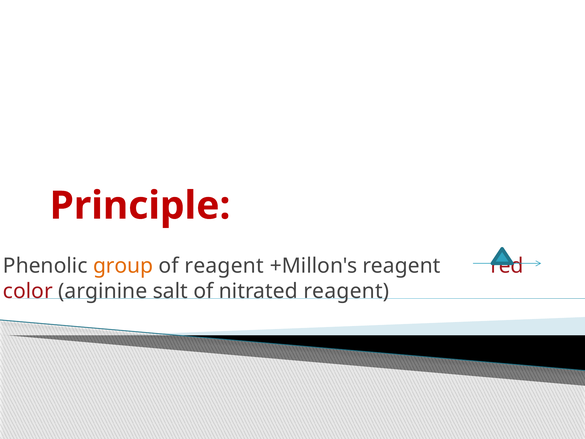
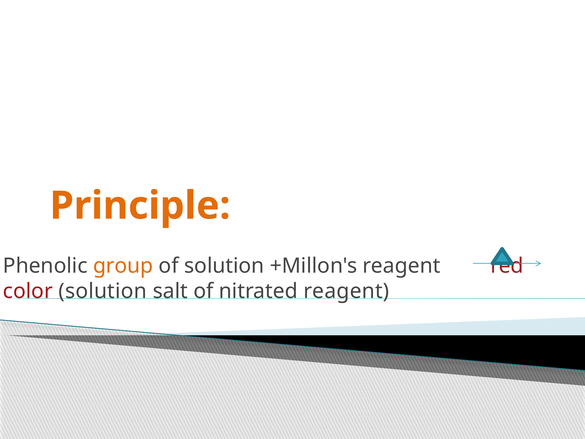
Principle colour: red -> orange (140, 206)
of reagent: reagent -> solution (224, 266)
color arginine: arginine -> solution (103, 291)
